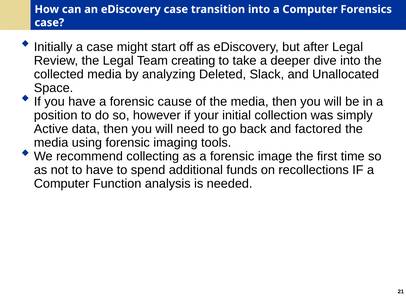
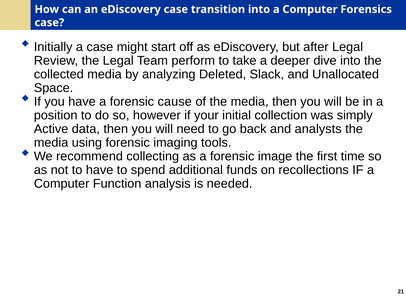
creating: creating -> perform (193, 61)
factored: factored -> analysts (318, 129)
